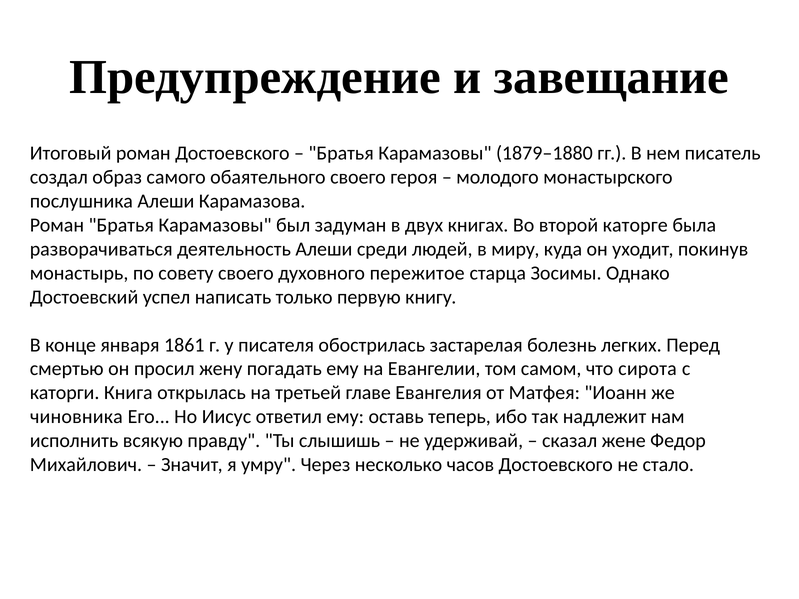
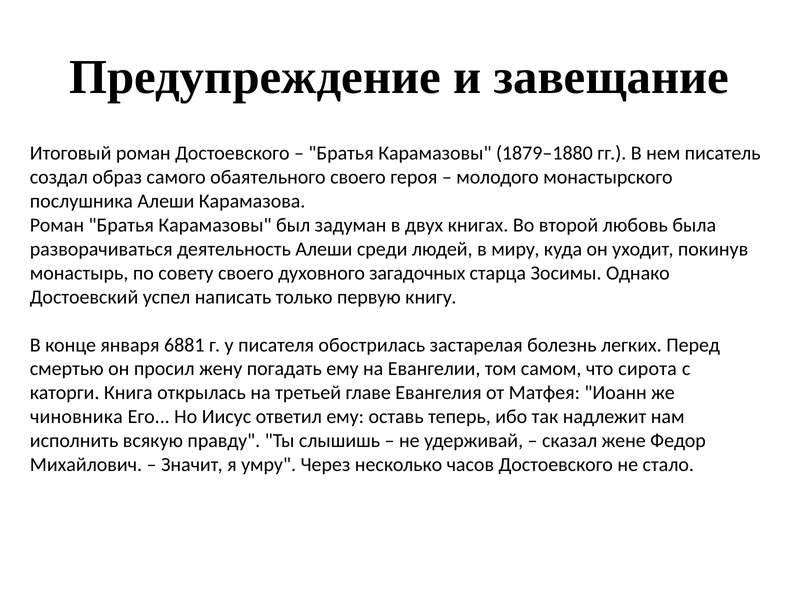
каторге: каторге -> любовь (635, 225)
пережитое: пережитое -> загадочных (417, 273)
1861: 1861 -> 6881 (184, 345)
